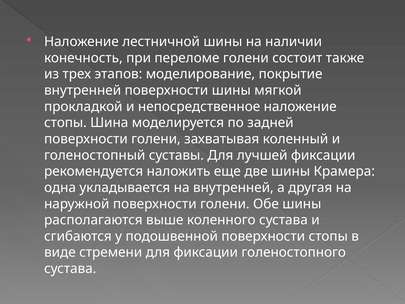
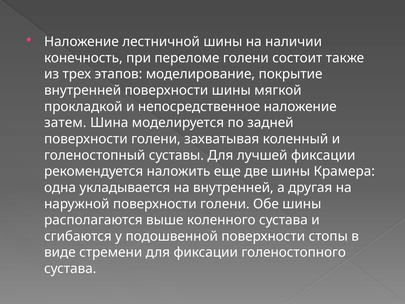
стопы: стопы -> затем (65, 123)
